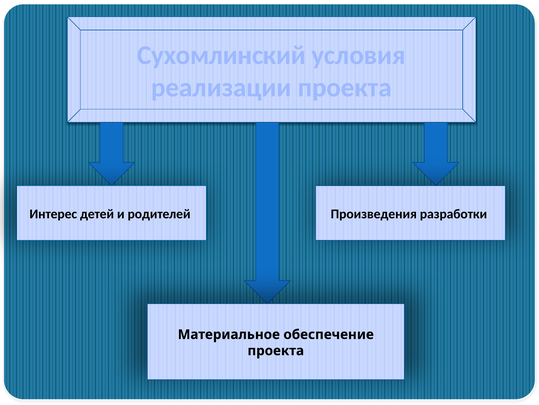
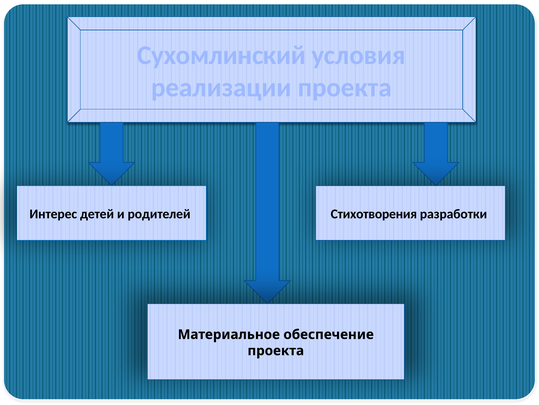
Произведения: Произведения -> Стихотворения (374, 214)
